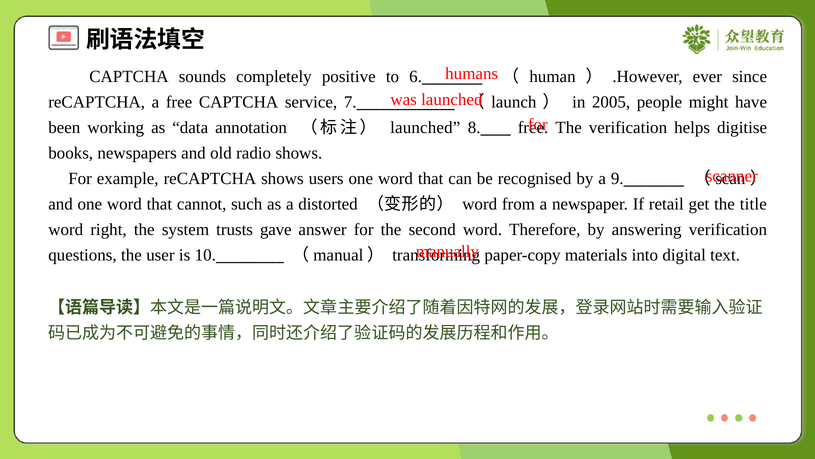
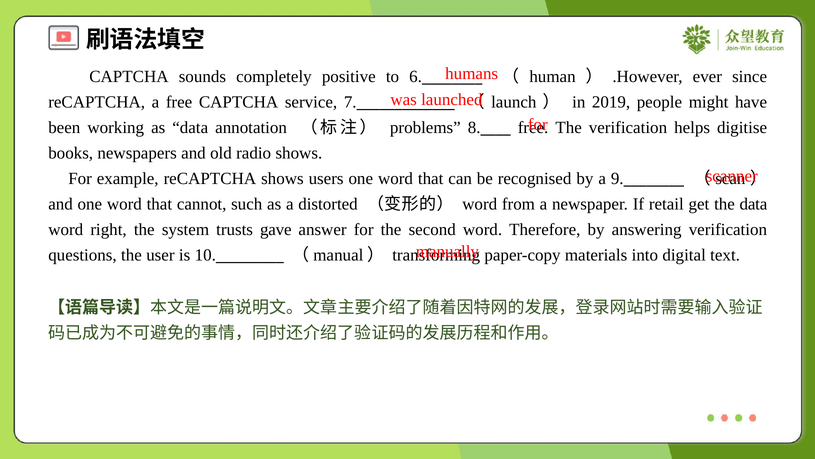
2005: 2005 -> 2019 (611, 102)
launched: launched -> problems (425, 127)
the title: title -> data (753, 204)
